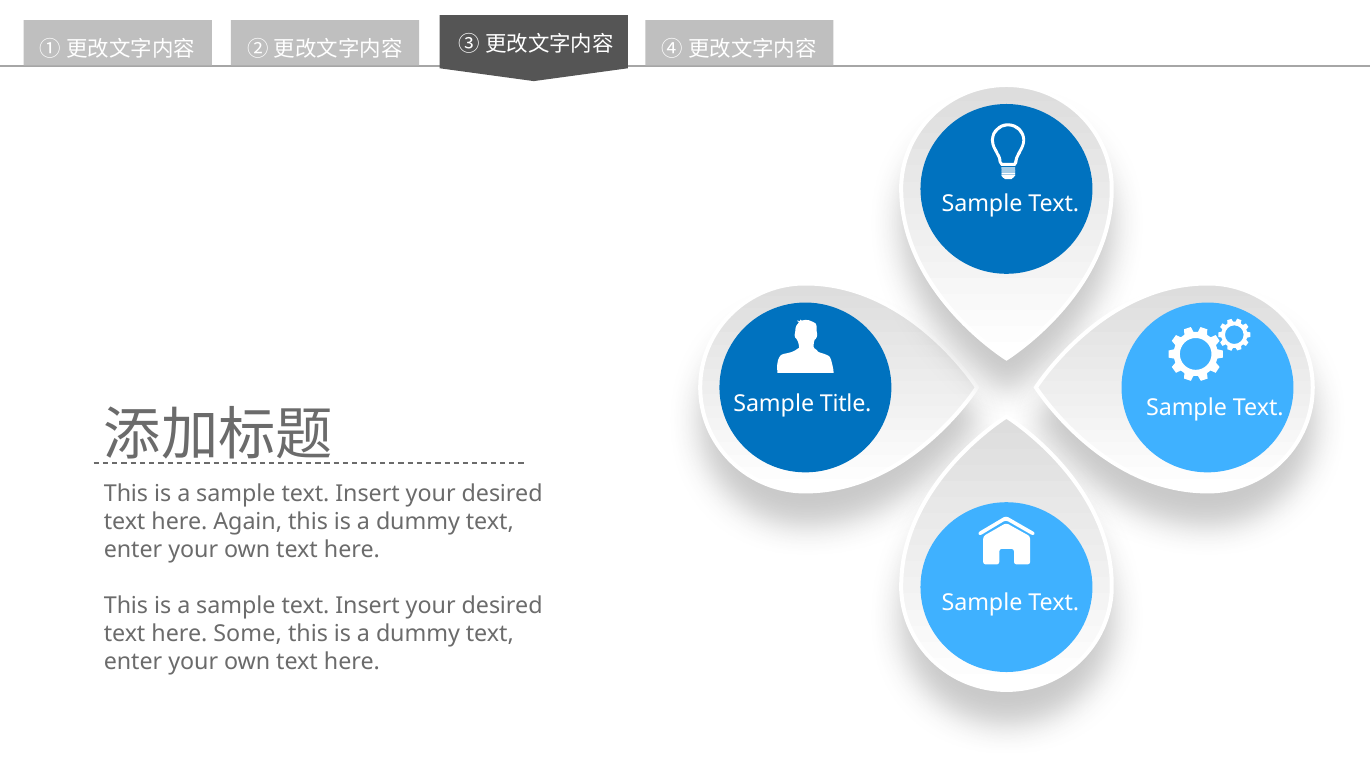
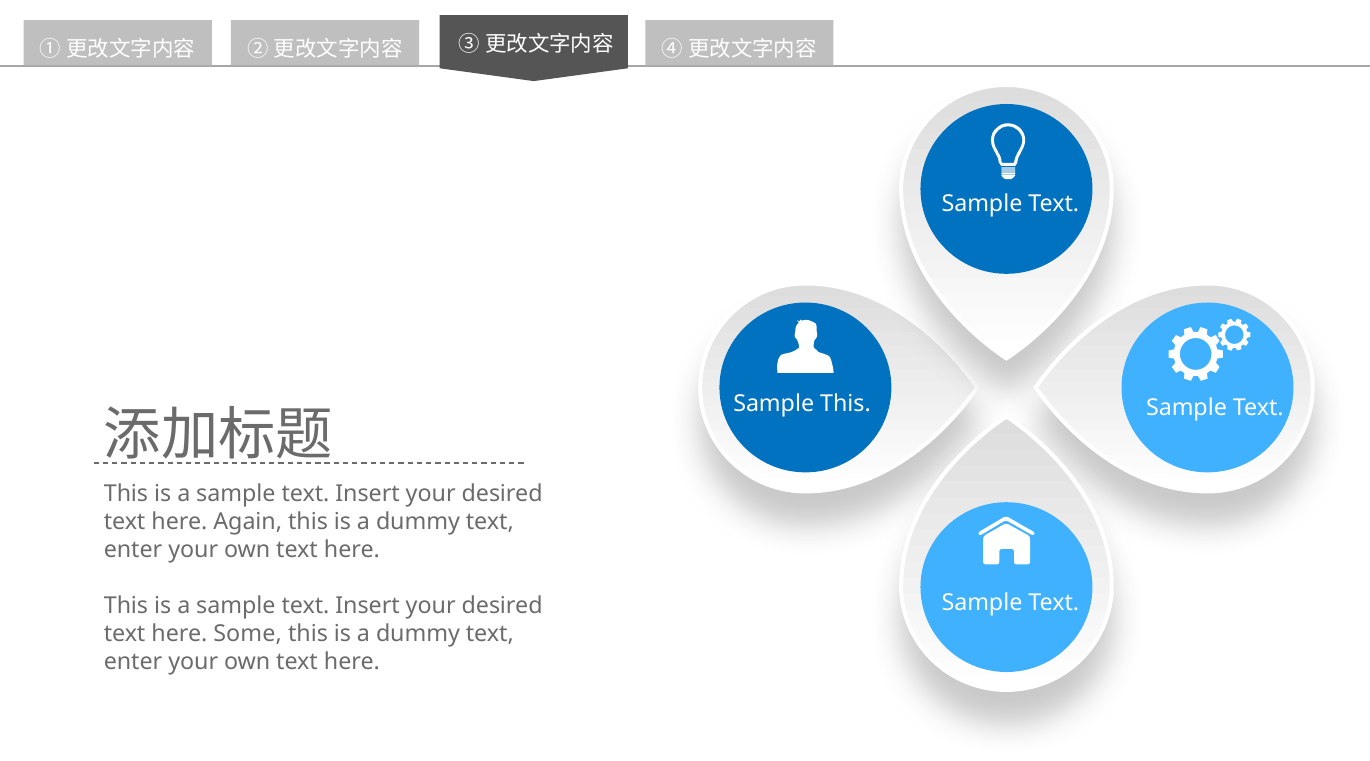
Sample Title: Title -> This (846, 404)
